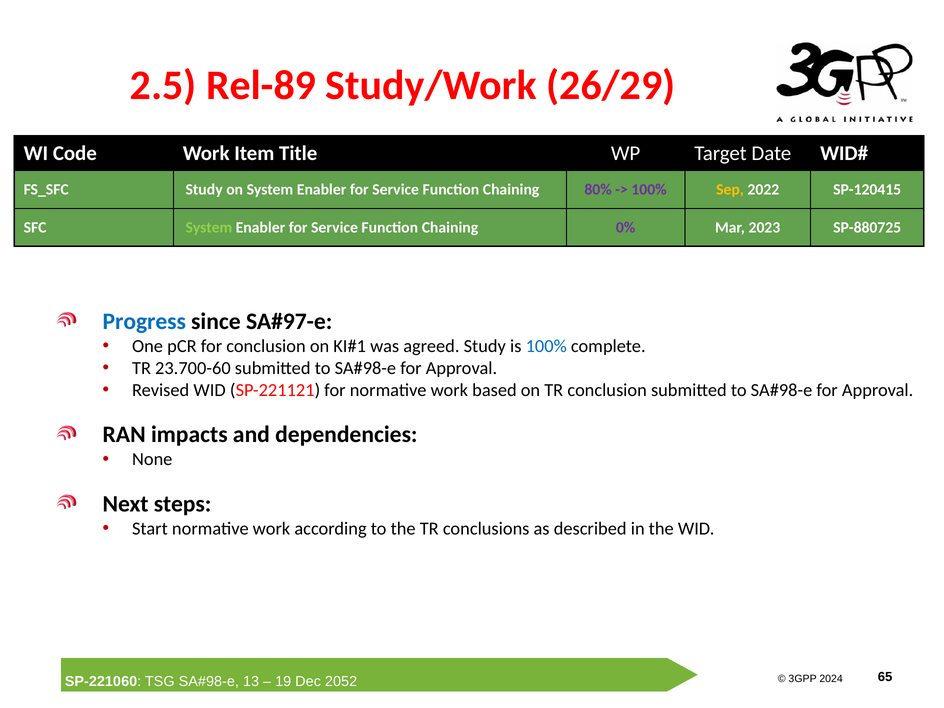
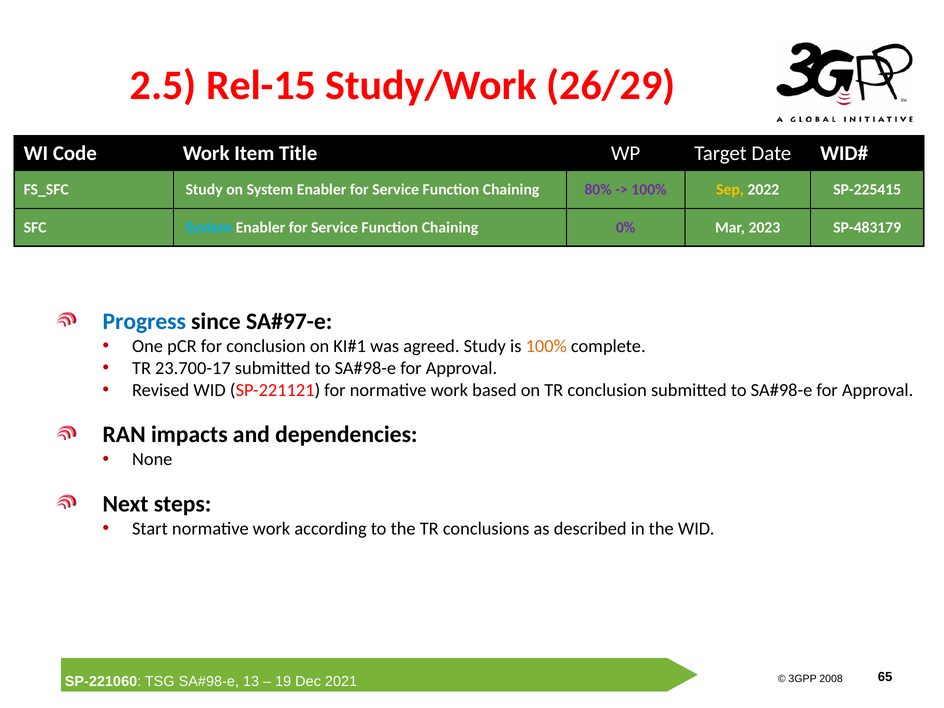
Rel-89: Rel-89 -> Rel-15 (261, 85)
SP-120415: SP-120415 -> SP-225415 (867, 190)
System colour: light green -> light blue (209, 228)
SP-880725: SP-880725 -> SP-483179 (867, 228)
100% colour: blue -> orange (546, 346)
23.700-60: 23.700-60 -> 23.700-17 (193, 368)
2024: 2024 -> 2008 (831, 679)
2052: 2052 -> 2021 (341, 681)
